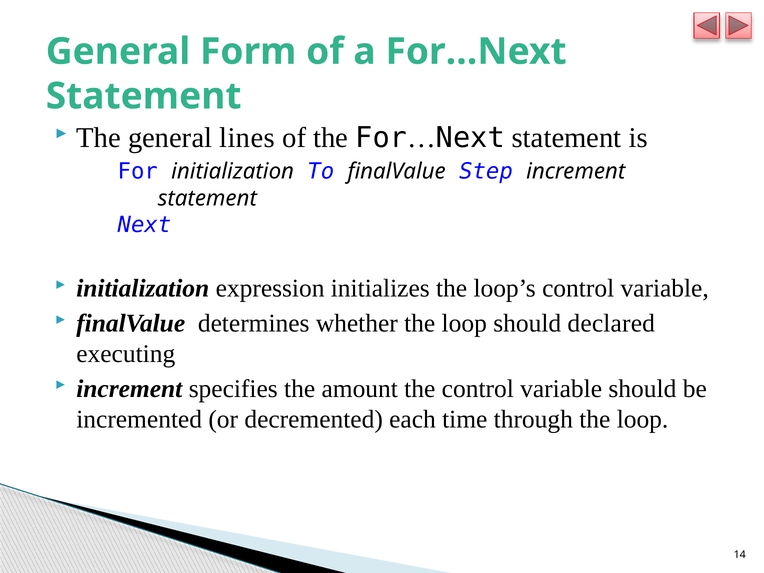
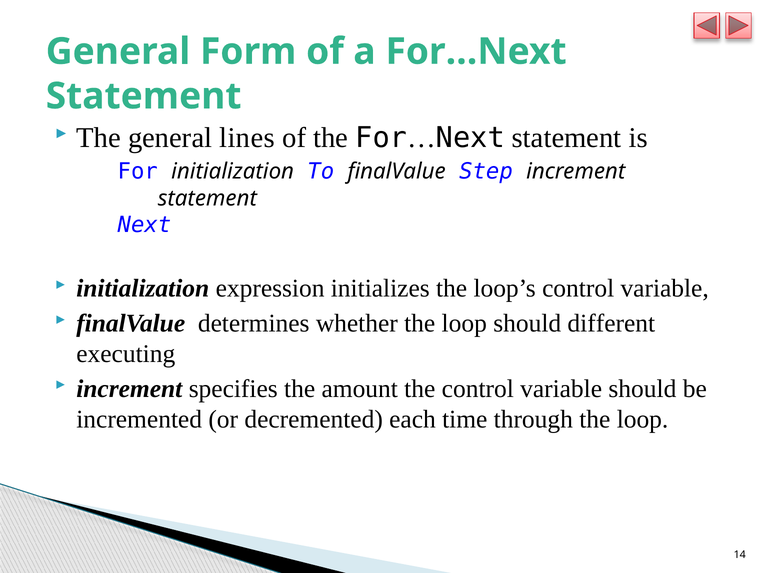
declared: declared -> different (611, 323)
